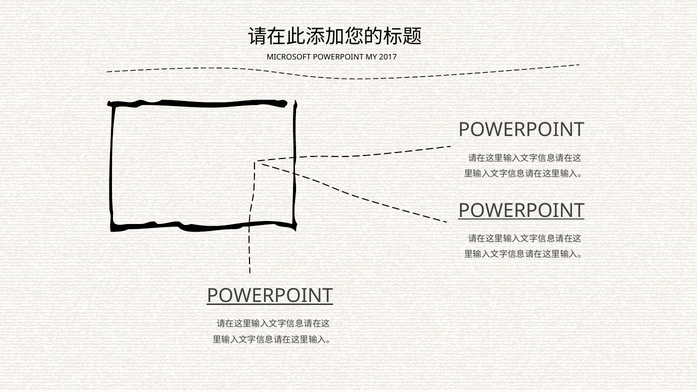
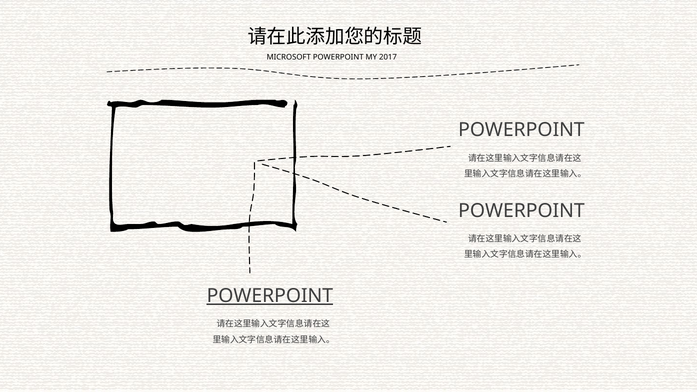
POWERPOINT underline: present -> none (521, 211)
